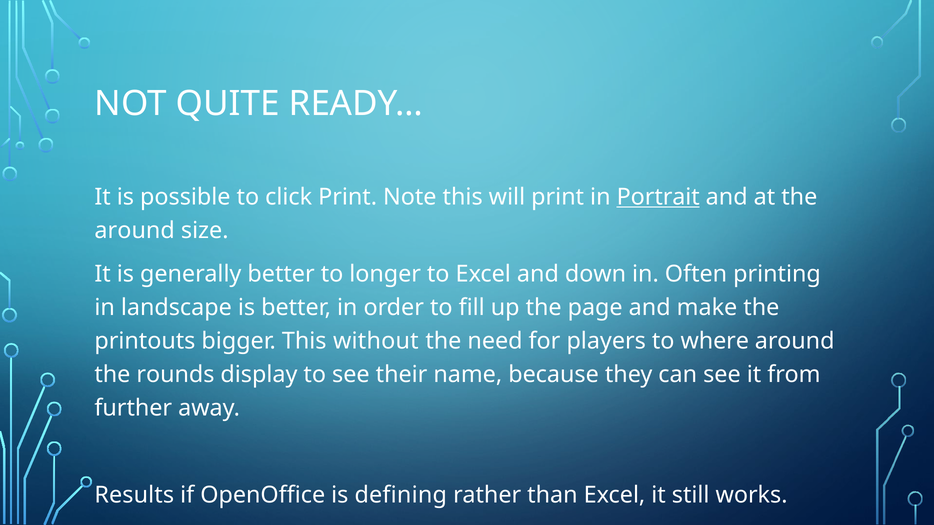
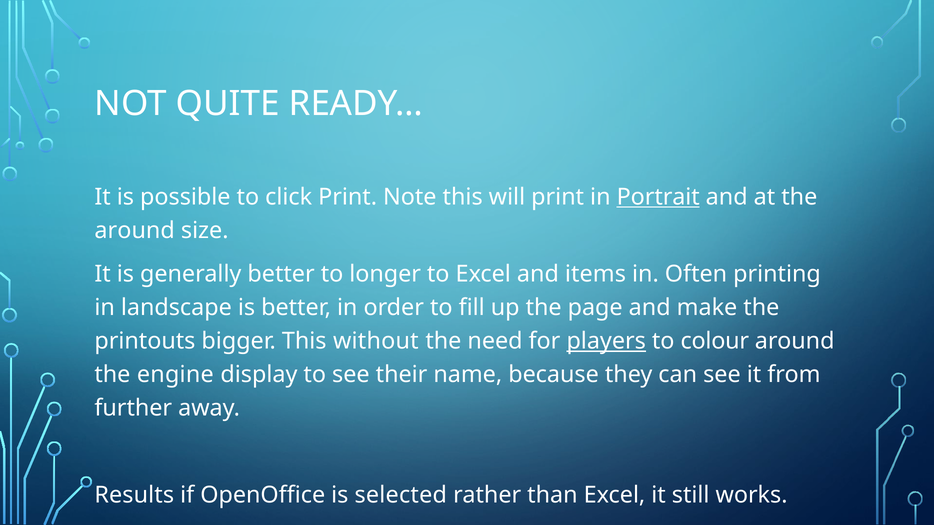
down: down -> items (595, 274)
players underline: none -> present (606, 341)
where: where -> colour (715, 341)
rounds: rounds -> engine (175, 375)
defining: defining -> selected (401, 495)
